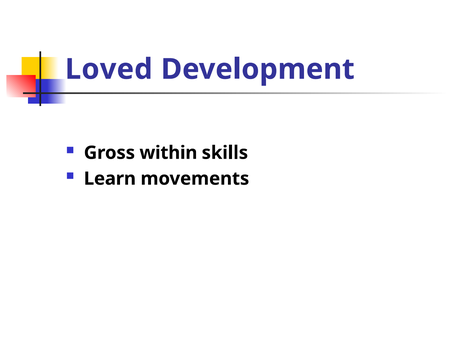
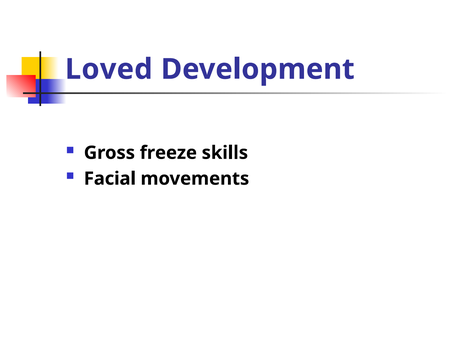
within: within -> freeze (168, 153)
Learn: Learn -> Facial (110, 178)
